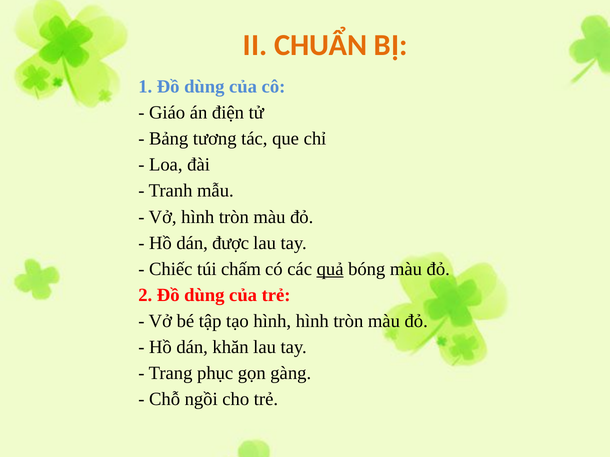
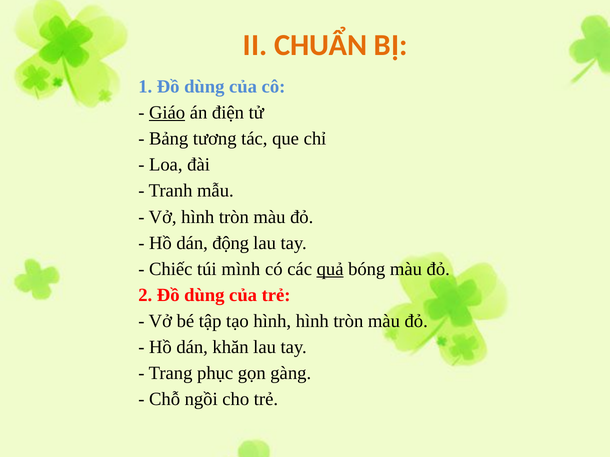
Giáo underline: none -> present (167, 113)
được: được -> động (231, 243)
chấm: chấm -> mình (241, 269)
